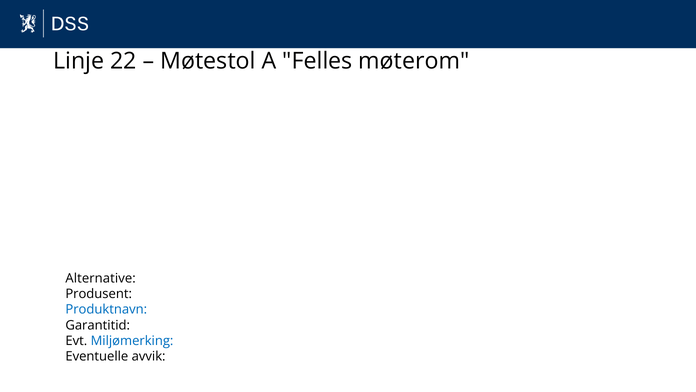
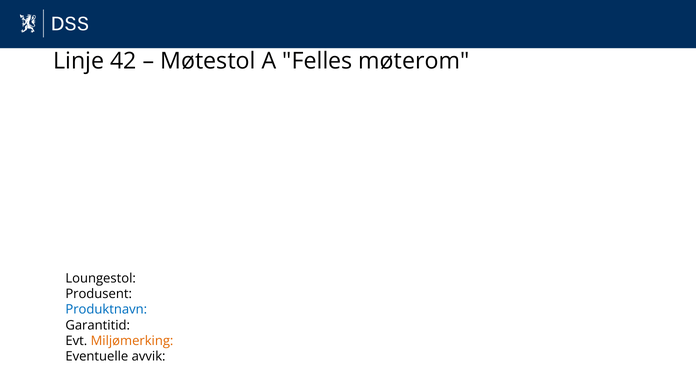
22: 22 -> 42 (123, 61)
Alternative: Alternative -> Loungestol (101, 278)
Miljømerking colour: blue -> orange (132, 341)
